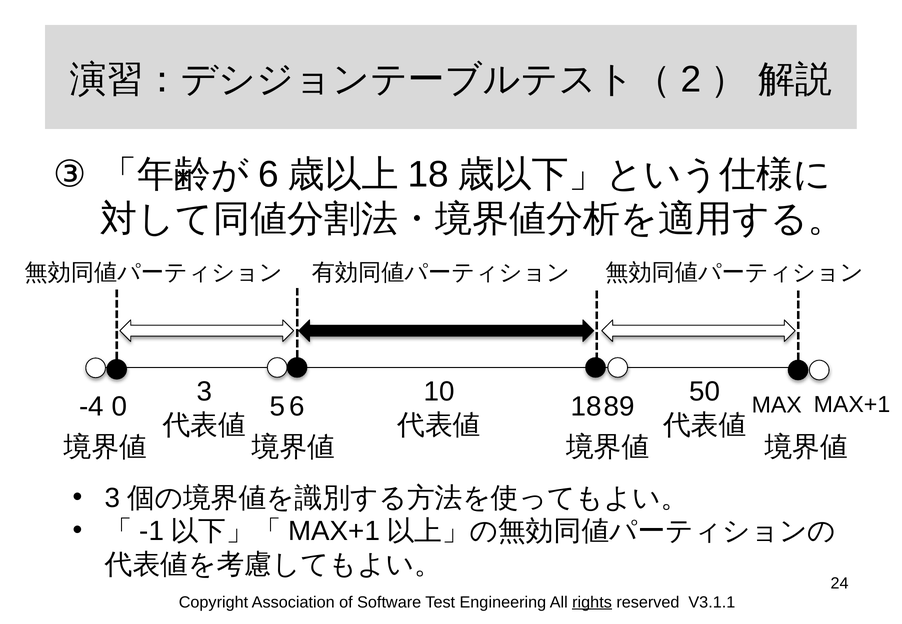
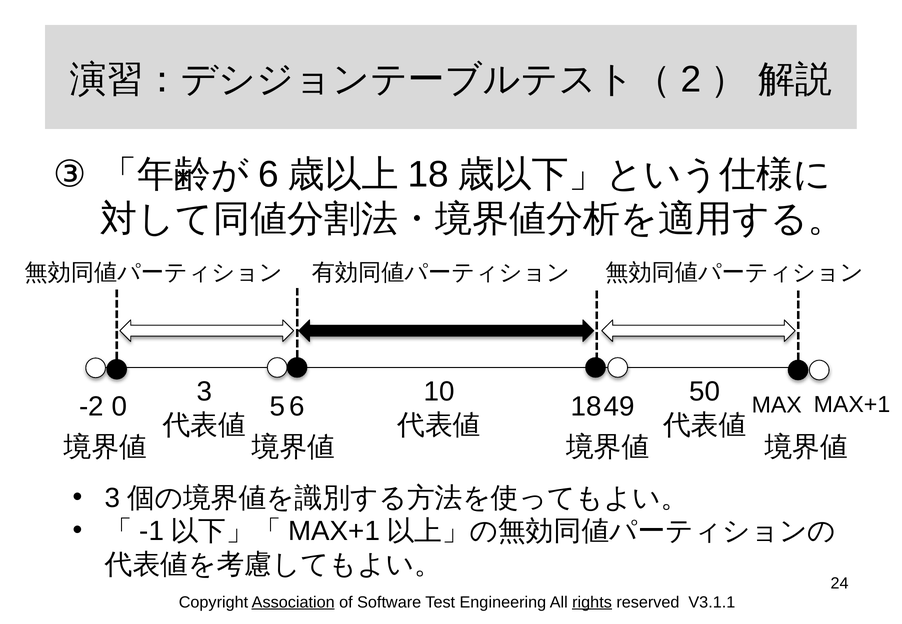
89: 89 -> 49 (619, 407)
-4: -4 -> -2 (92, 407)
Association underline: none -> present (293, 603)
